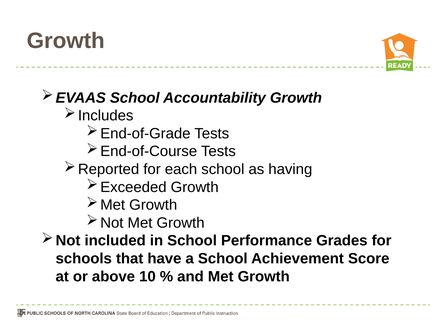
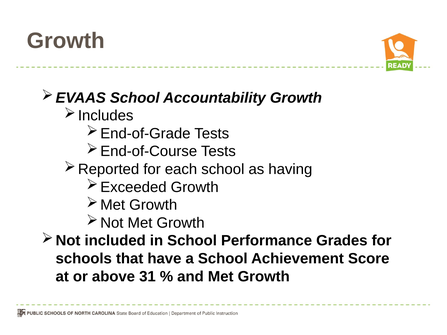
10: 10 -> 31 (147, 277)
